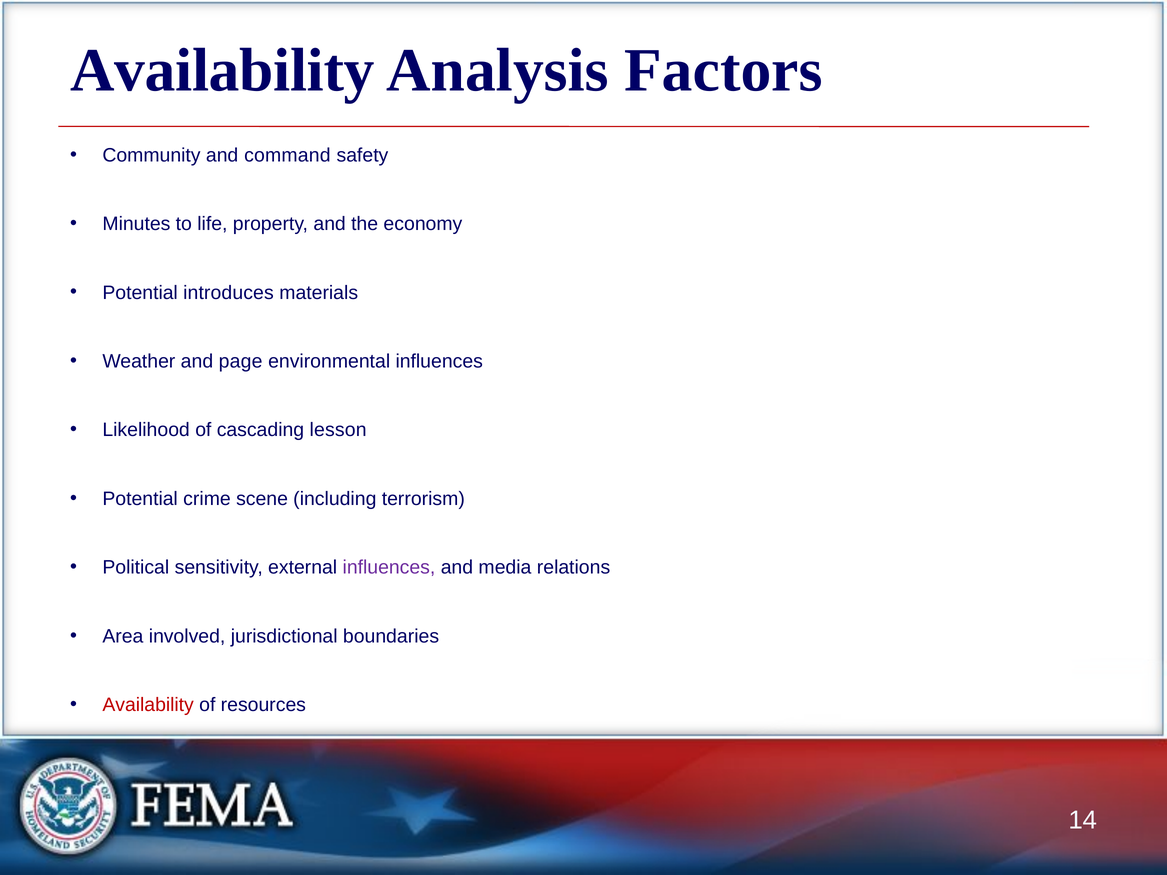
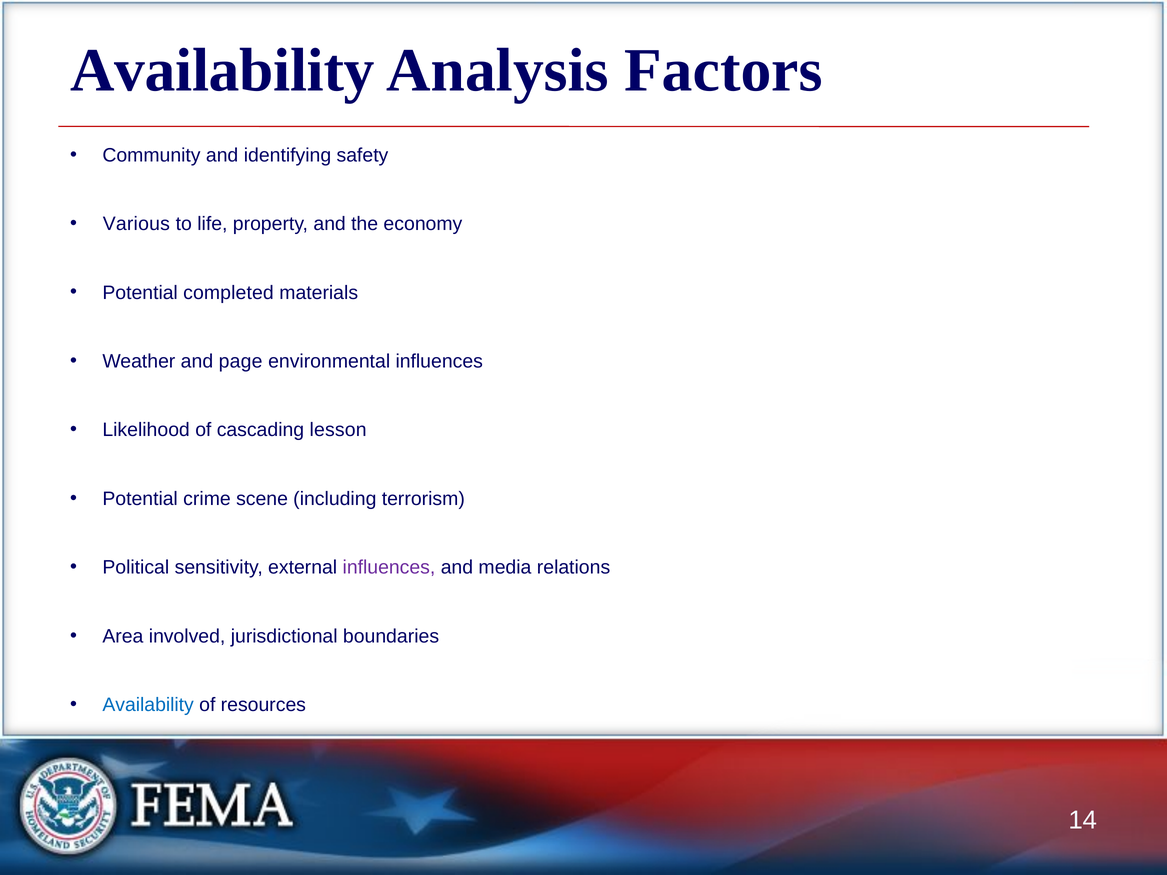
command: command -> identifying (288, 155)
Minutes: Minutes -> Various (136, 224)
introduces: introduces -> completed (228, 293)
Availability colour: red -> blue (148, 705)
